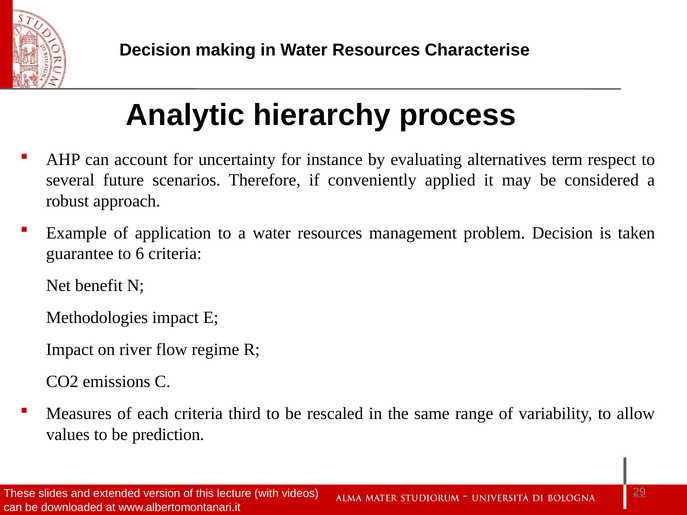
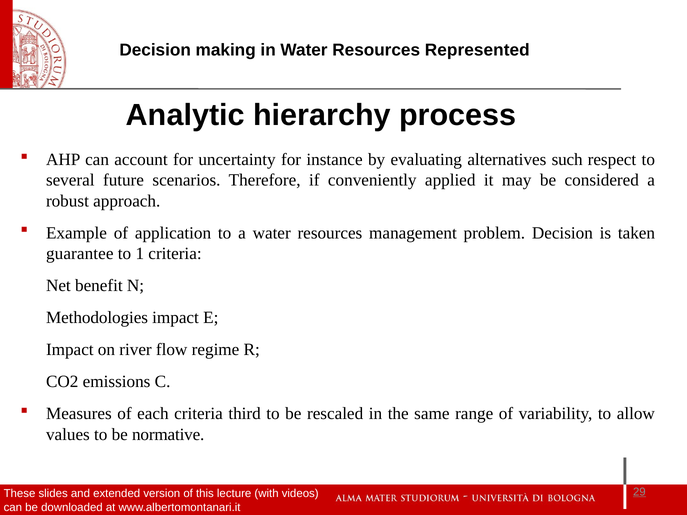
Characterise: Characterise -> Represented (477, 50)
term: term -> such (567, 160)
6: 6 -> 1 (140, 254)
prediction: prediction -> normative (168, 435)
